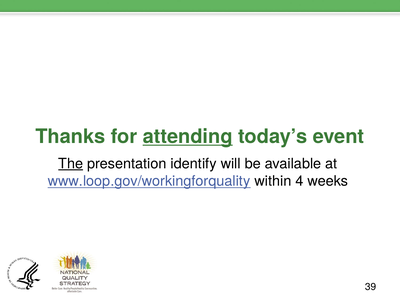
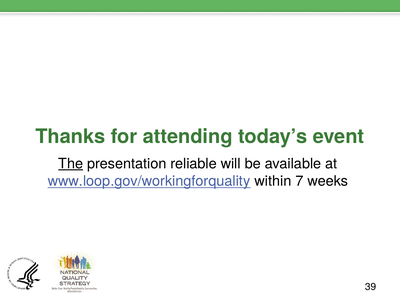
attending underline: present -> none (188, 137)
identify: identify -> reliable (194, 164)
4: 4 -> 7 (299, 181)
